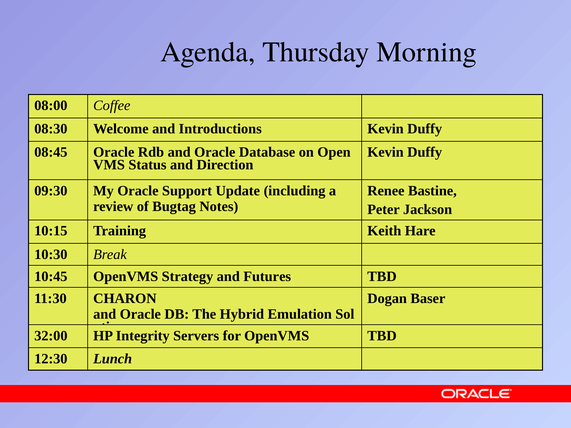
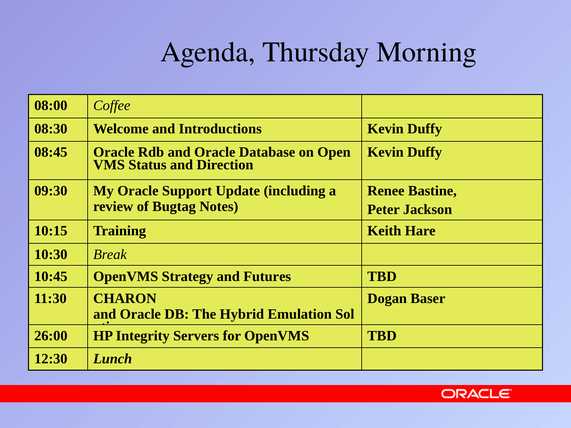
32:00: 32:00 -> 26:00 (51, 336)
